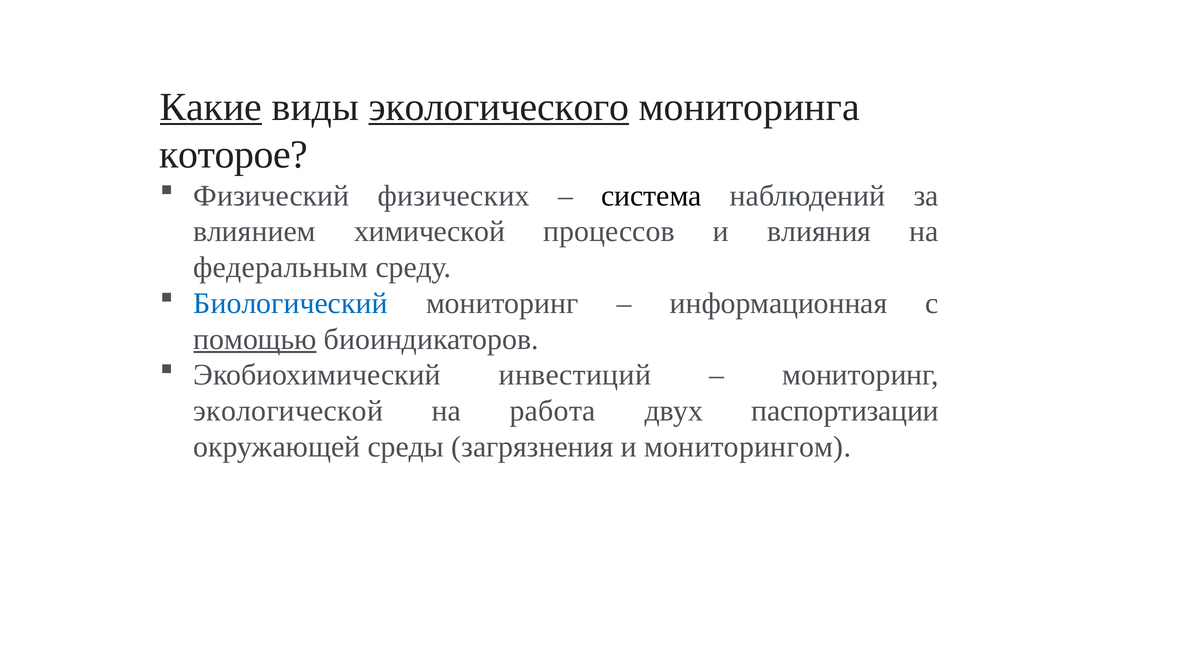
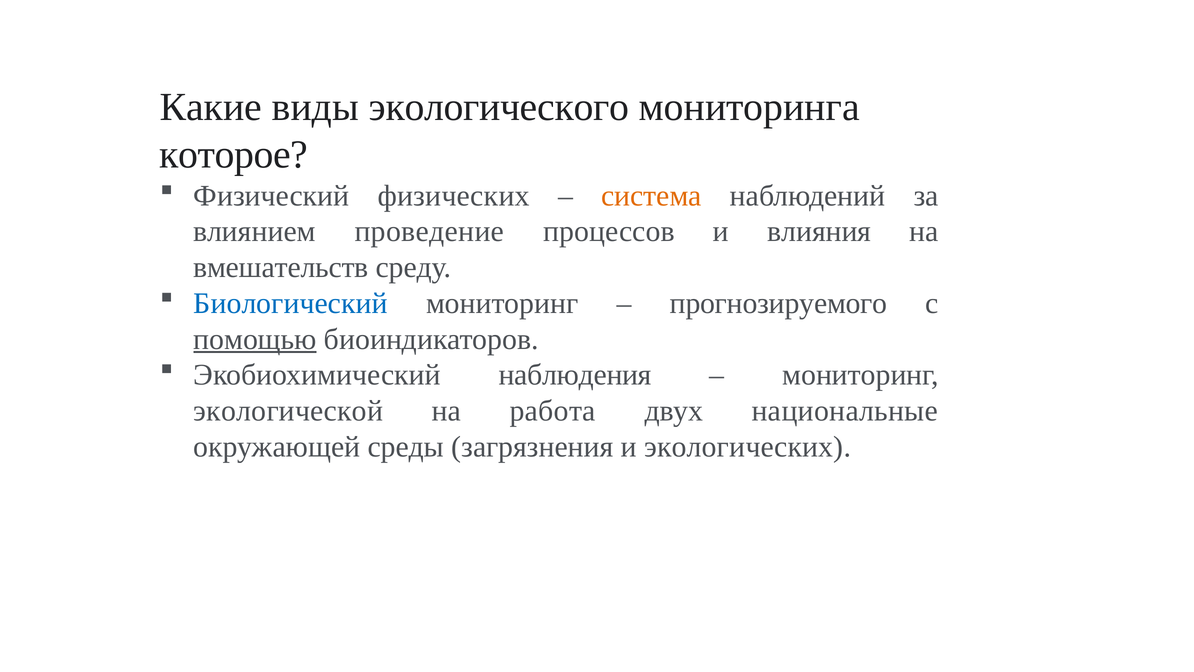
Какие underline: present -> none (211, 107)
экологического underline: present -> none (499, 107)
система colour: black -> orange (651, 196)
химической: химической -> проведение (429, 232)
федеральным: федеральным -> вмешательств (281, 267)
информационная: информационная -> прогнозируемого (779, 303)
инвестиций: инвестиций -> наблюдения (575, 375)
паспортизации: паспортизации -> национальные (845, 411)
мониторингом: мониторингом -> экологических (748, 446)
